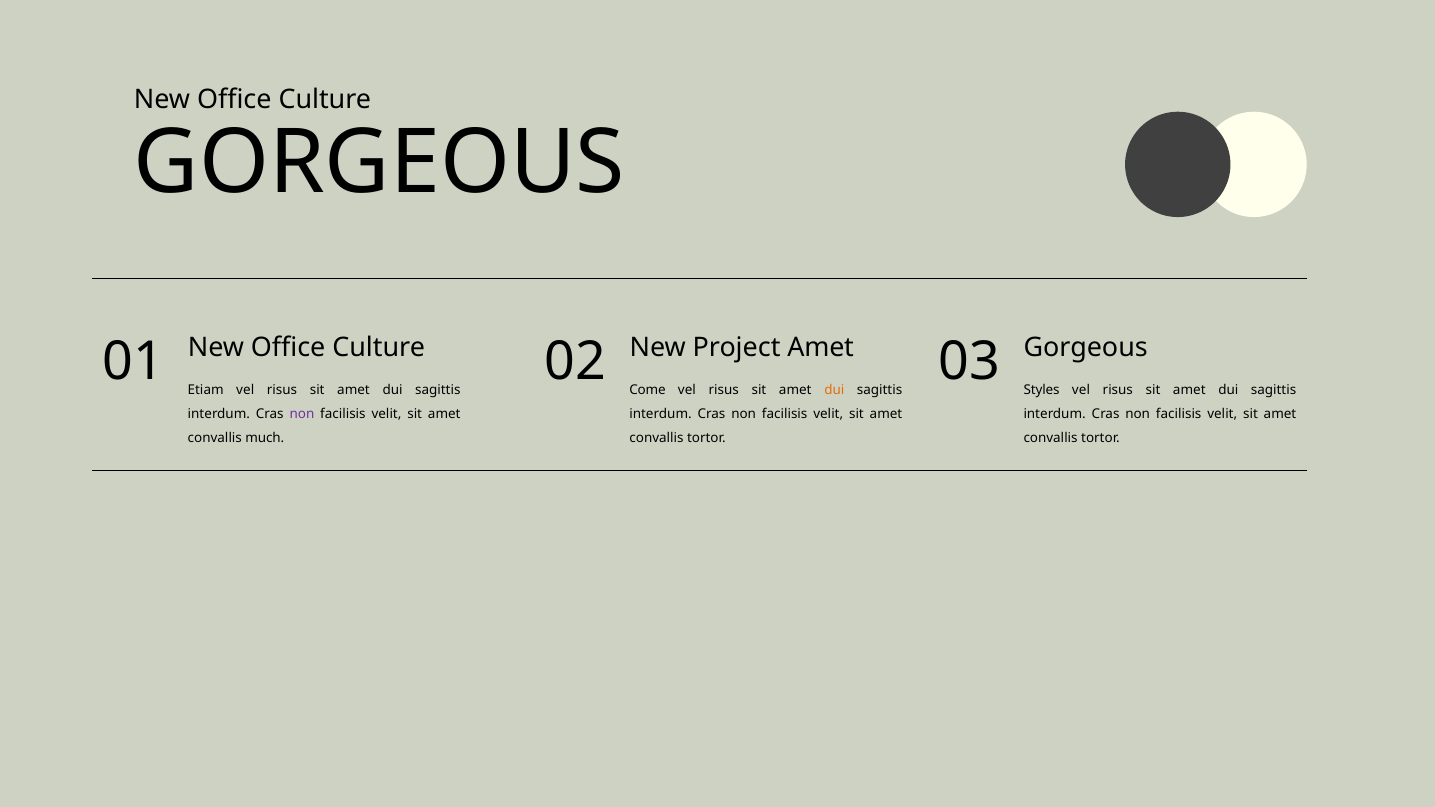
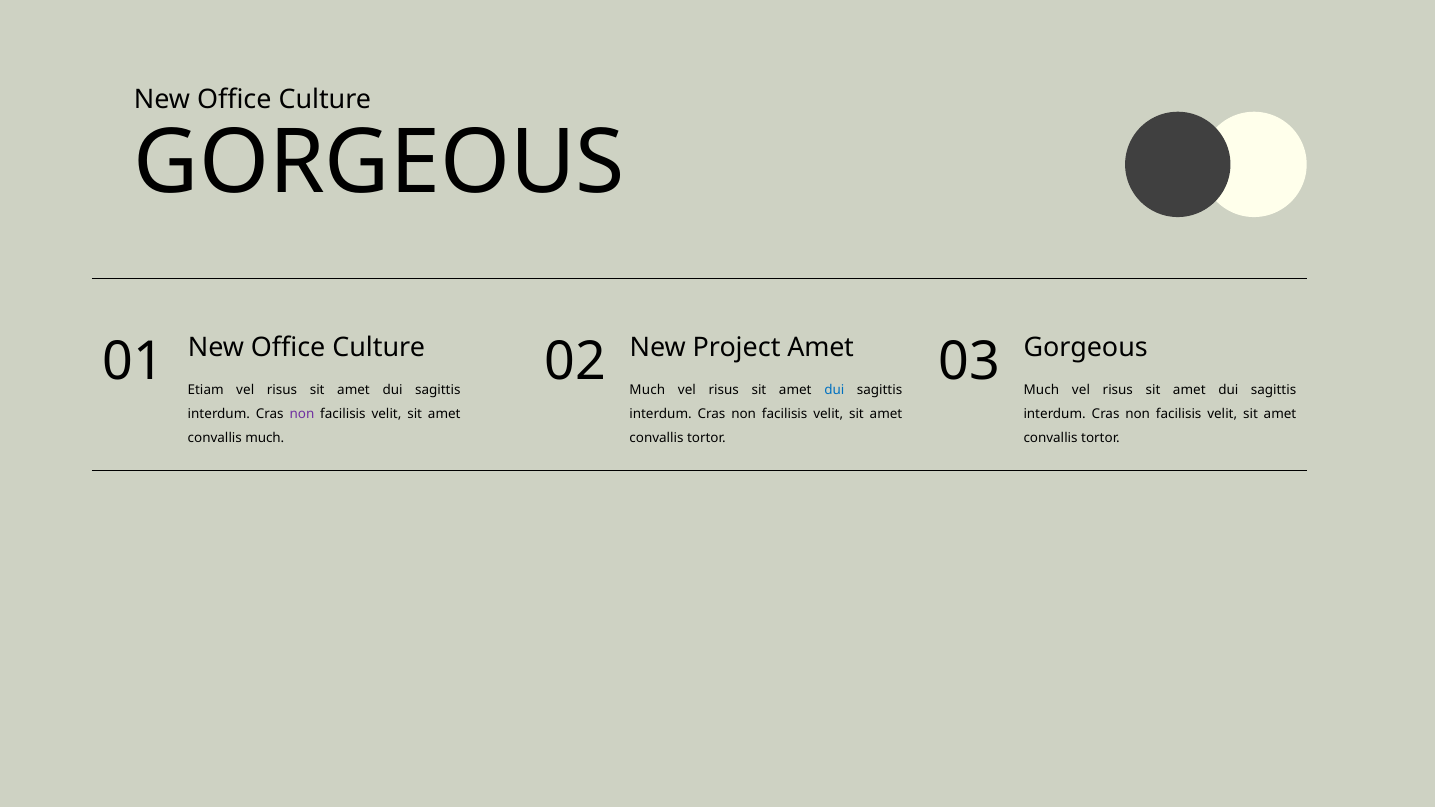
01 Come: Come -> Much (647, 390)
dui colour: orange -> blue (834, 390)
02 Styles: Styles -> Much (1041, 390)
